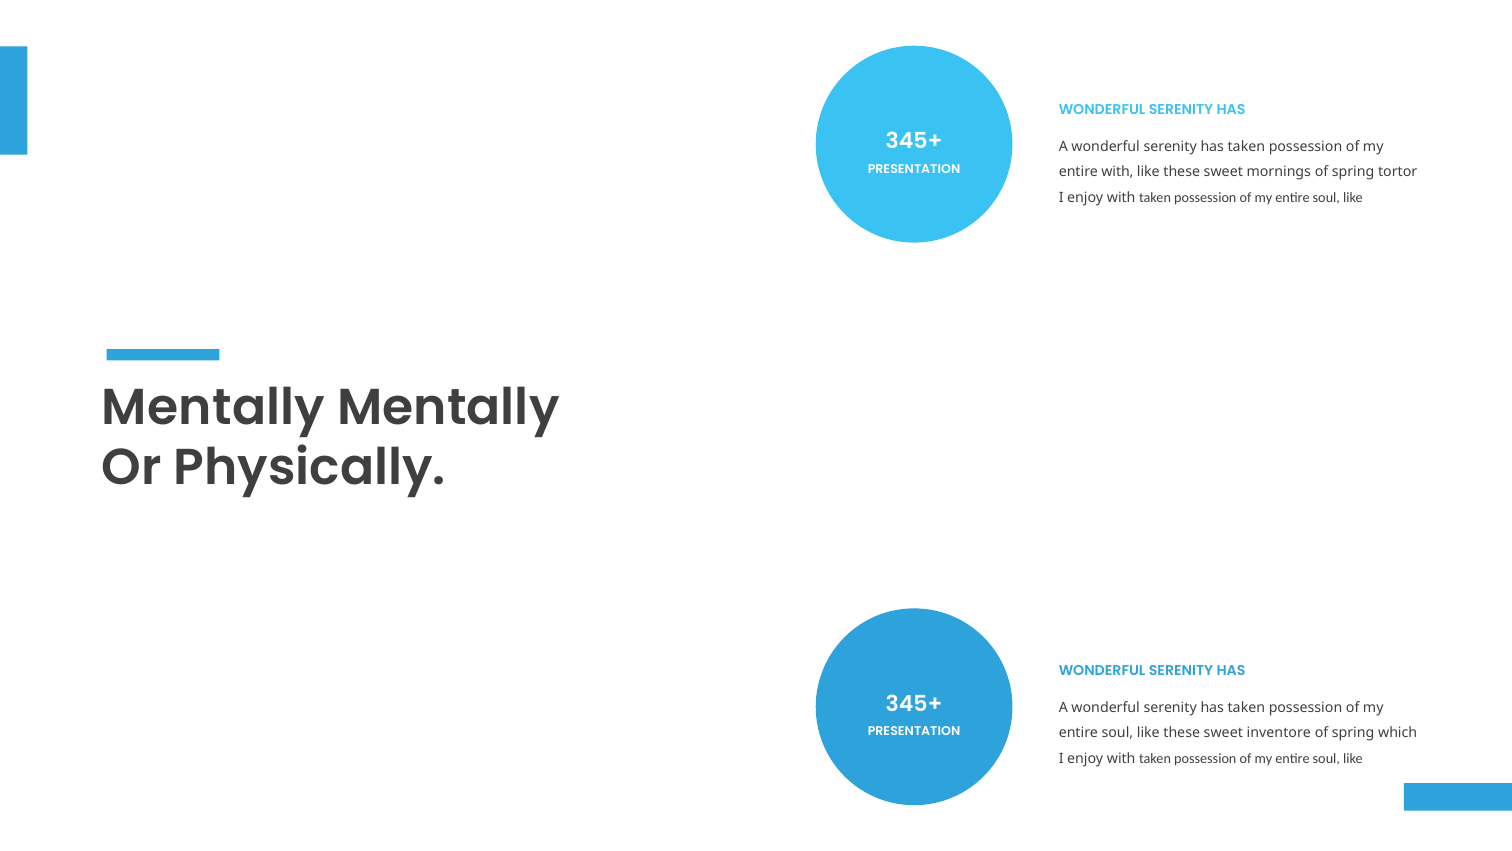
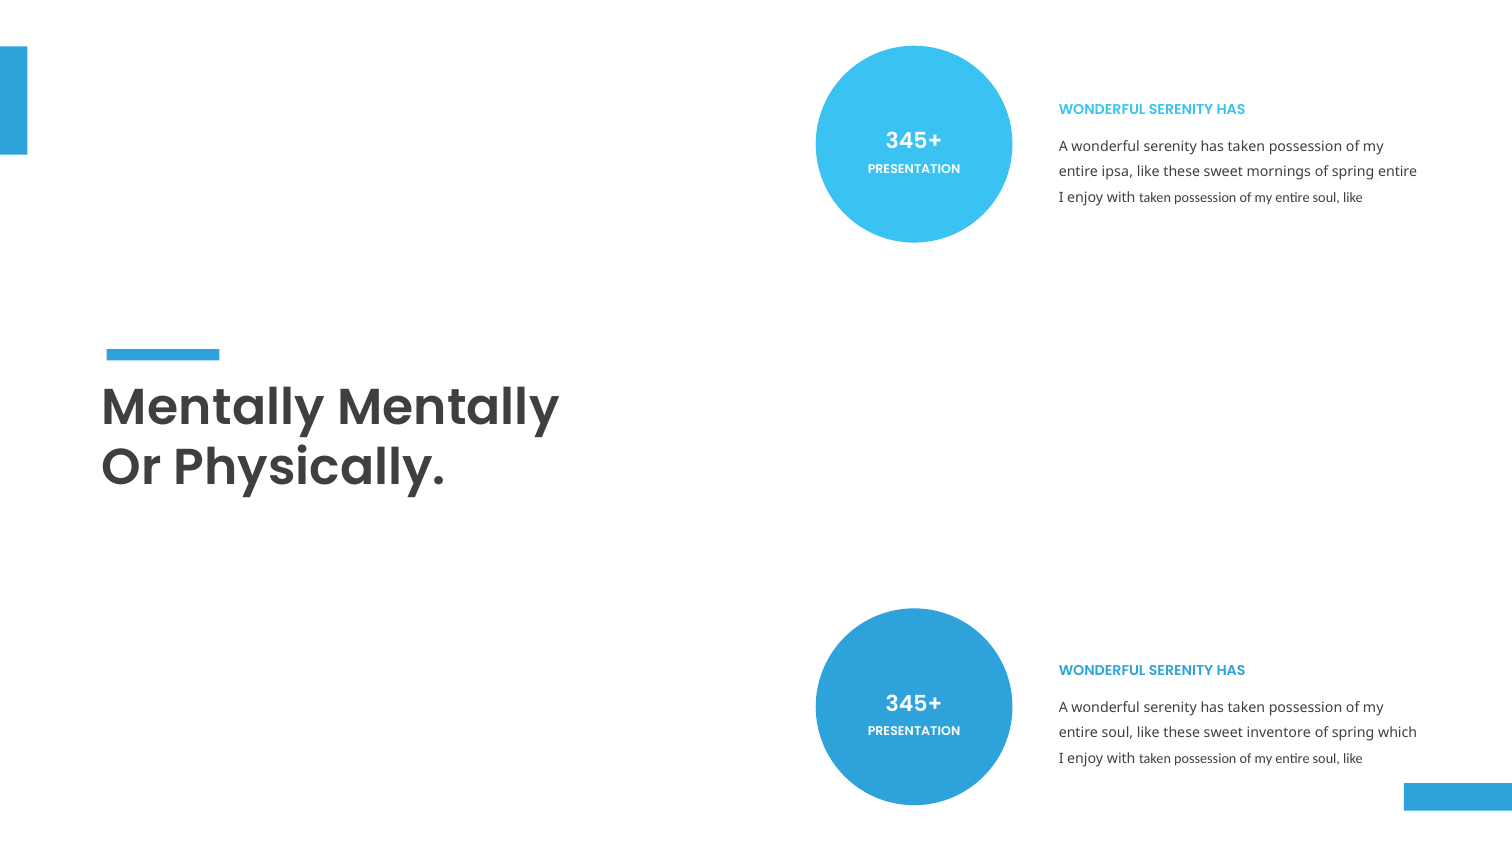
entire with: with -> ipsa (1117, 172)
spring tortor: tortor -> entire (1398, 172)
